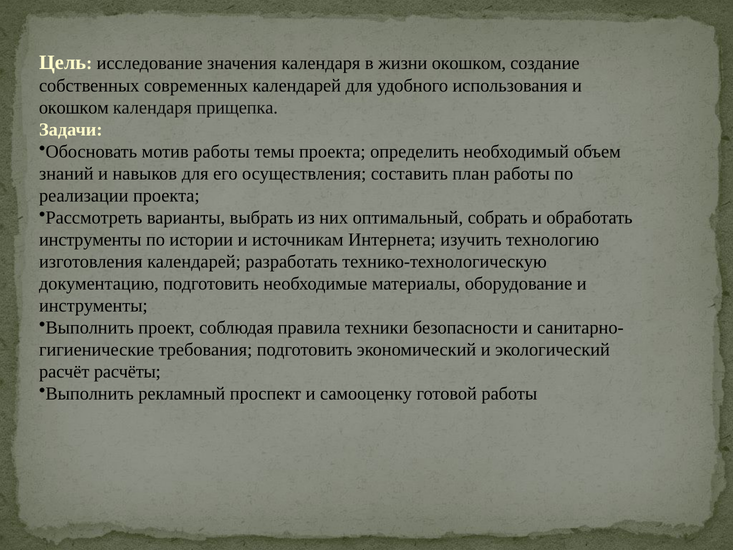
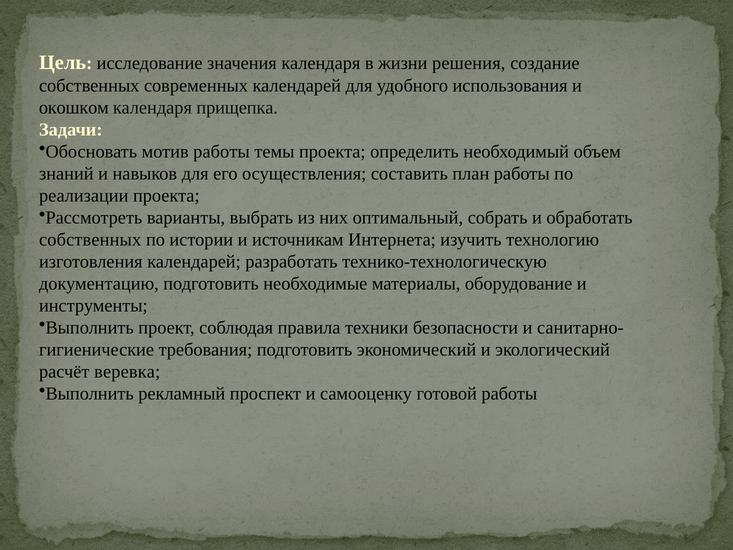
жизни окошком: окошком -> решения (469, 63)
инструменты: инструменты -> собственных (90, 240)
расчёты: расчёты -> веревка (127, 372)
